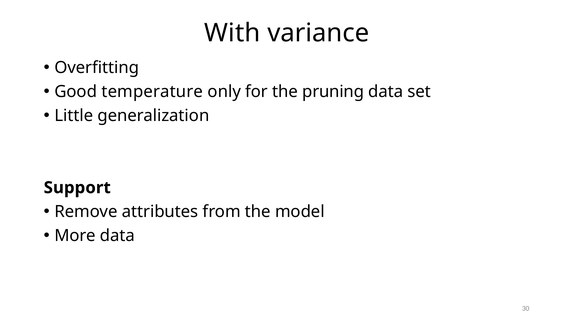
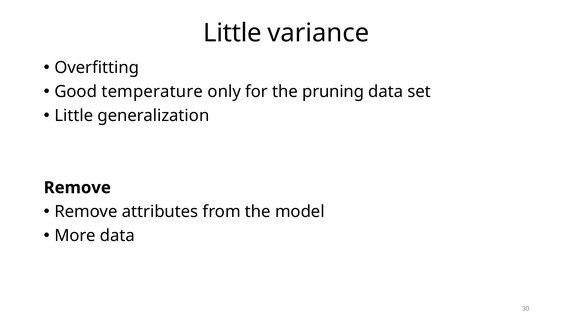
With: With -> Little (232, 33)
Support: Support -> Remove (77, 187)
